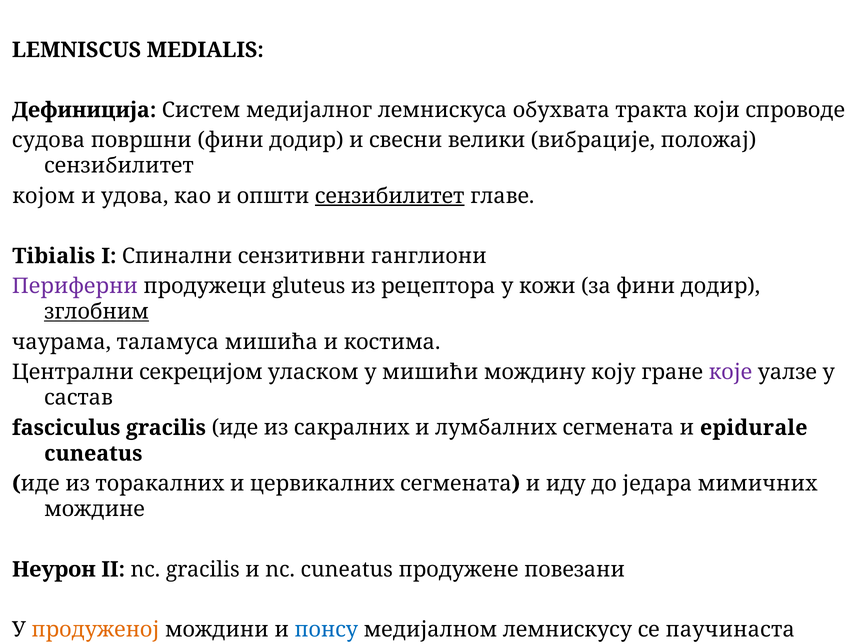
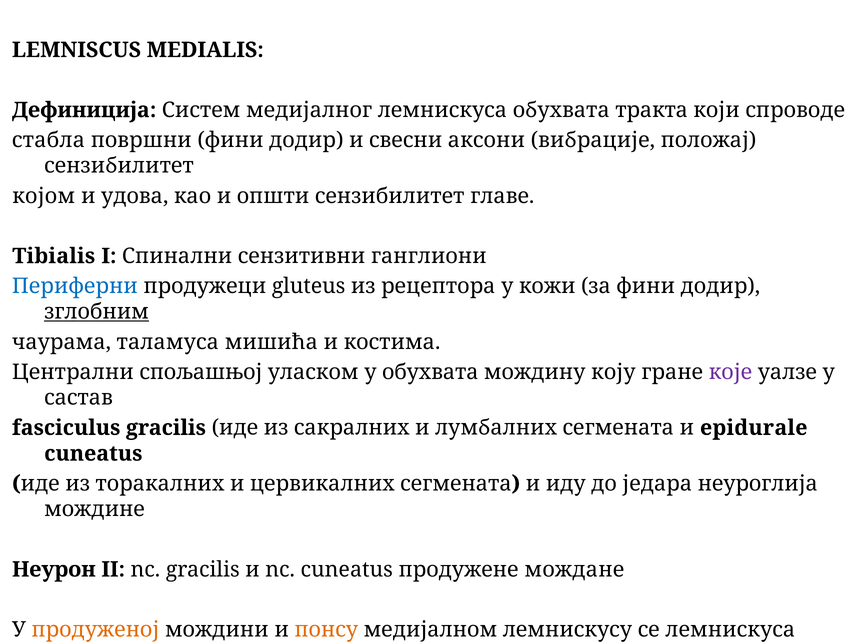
судова: судова -> стабла (49, 140)
свесни велики: велики -> аксони (486, 140)
сензибилитет underline: present -> none (390, 196)
Периферни colour: purple -> blue (75, 286)
секрецијом: секрецијом -> спољашњој (201, 372)
у мишићи: мишићи -> обухвата (430, 372)
мимичних: мимичних -> неуроглија (758, 483)
повезани: повезани -> мождане (574, 569)
понсу colour: blue -> orange (326, 629)
се паучинаста: паучинаста -> лемнискуса (730, 629)
